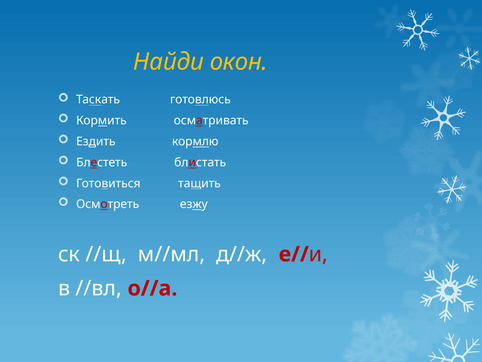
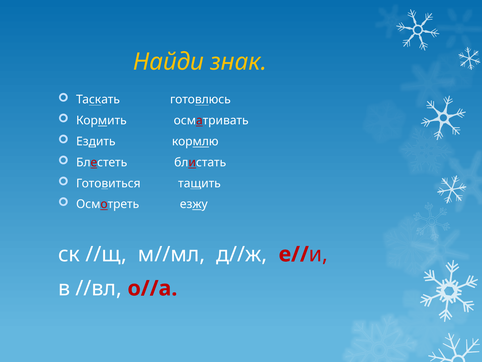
окон: окон -> знак (239, 62)
